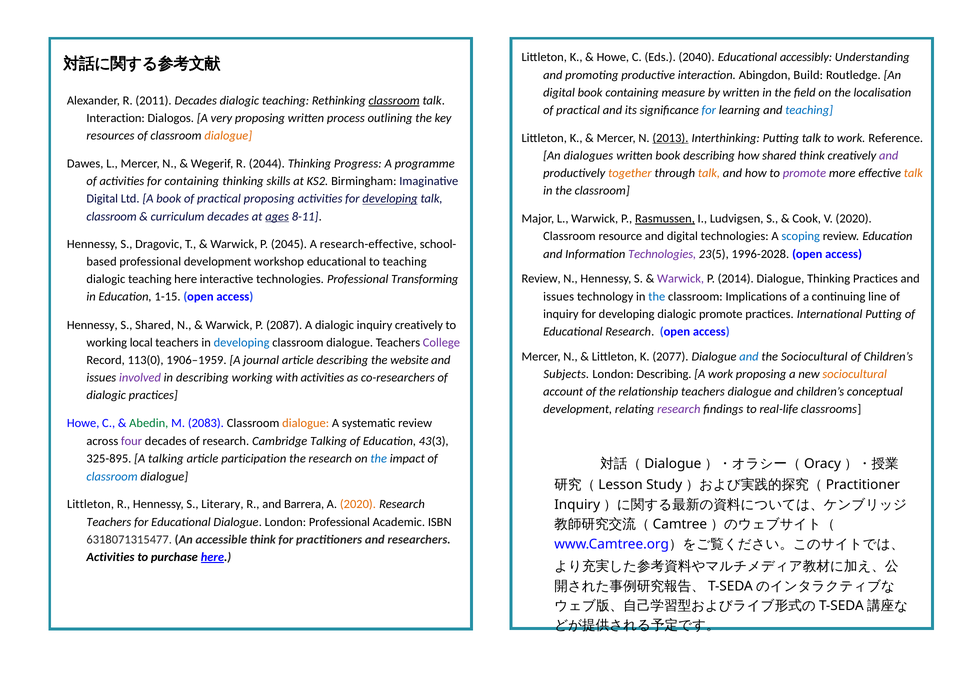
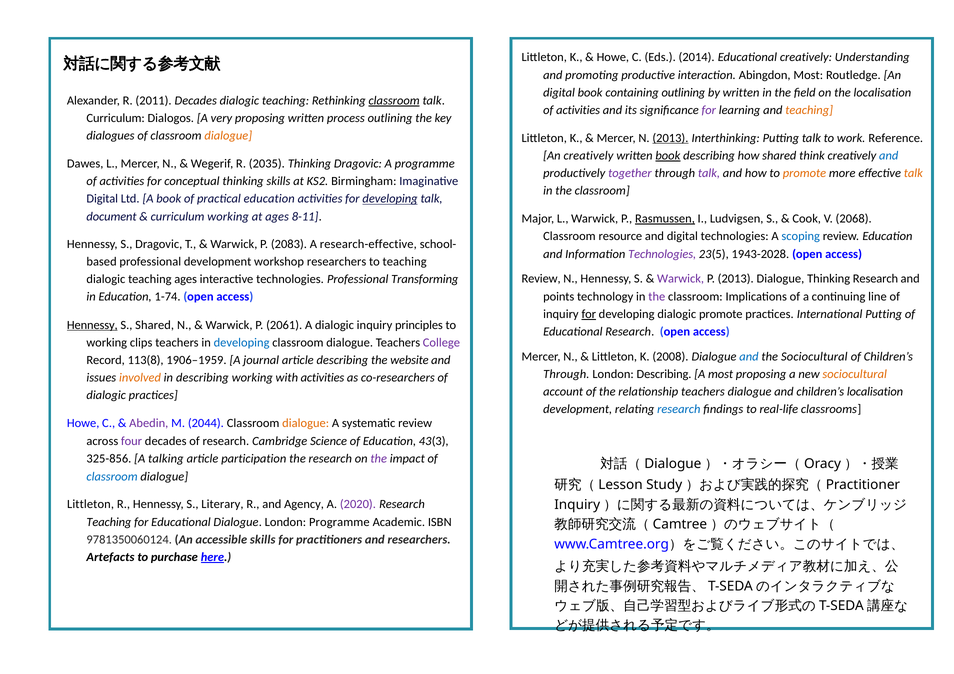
2040: 2040 -> 2014 (697, 57)
Educational accessibly: accessibly -> creatively (806, 57)
Abingdon Build: Build -> Most (808, 75)
containing measure: measure -> outlining (683, 93)
practical: practical -> activities (578, 110)
for colour: blue -> purple (709, 110)
teaching colour: blue -> orange (809, 110)
Interaction: Interaction -> Curriculum (116, 118)
resources: resources -> dialogues (111, 136)
An dialogues: dialogues -> creatively (588, 156)
book underline: none -> present (668, 156)
and colour: purple -> blue (889, 156)
2044: 2044 -> 2035 (267, 164)
Thinking Progress: Progress -> Dragovic (358, 164)
together colour: orange -> purple (630, 173)
talk colour: orange -> purple (709, 173)
promote colour: purple -> orange (804, 173)
for containing: containing -> conceptual (192, 181)
practical proposing: proposing -> education (269, 199)
classroom: classroom -> document (112, 217)
curriculum decades: decades -> working (228, 217)
ages underline: present -> none (277, 217)
V 2020: 2020 -> 2068 (854, 219)
2045: 2045 -> 2083 (289, 244)
1996-2028: 1996-2028 -> 1943-2028 (760, 254)
workshop educational: educational -> researchers (337, 262)
P 2014: 2014 -> 2013 (736, 279)
Thinking Practices: Practices -> Research (875, 279)
teaching here: here -> ages (186, 279)
issues: issues -> points (559, 297)
the colour: blue -> purple (657, 297)
1-15: 1-15 -> 1-74 (168, 297)
for underline: none -> present (589, 314)
Hennessy underline: none -> present (92, 325)
2087: 2087 -> 2061 (284, 325)
inquiry creatively: creatively -> principles (419, 325)
local: local -> clips (141, 343)
2077: 2077 -> 2008 (670, 357)
113(0: 113(0 -> 113(8 (146, 361)
Subjects: Subjects -> Through (566, 375)
A work: work -> most (721, 375)
involved colour: purple -> orange (140, 378)
children’s conceptual: conceptual -> localisation (875, 392)
research colour: purple -> blue (679, 410)
Abedin colour: green -> purple (149, 424)
2083: 2083 -> 2044 (206, 424)
Cambridge Talking: Talking -> Science (329, 442)
325-895: 325-895 -> 325-856 (109, 459)
the colour: blue -> purple (379, 459)
Barrera: Barrera -> Agency (304, 505)
2020 colour: orange -> purple (358, 505)
Teachers: Teachers -> Teaching (109, 522)
London Professional: Professional -> Programme (339, 522)
6318071315477: 6318071315477 -> 9781350060124 (129, 540)
accessible think: think -> skills (263, 540)
Activities: Activities -> Artefacts (110, 558)
